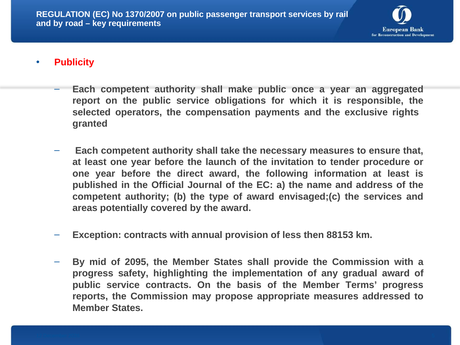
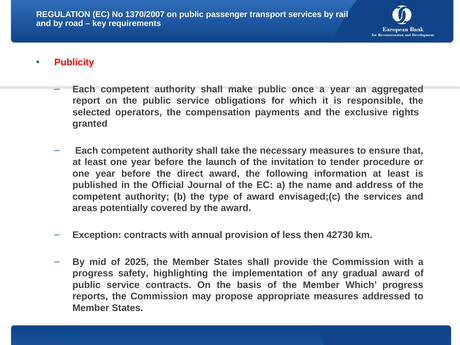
88153: 88153 -> 42730 (340, 235)
2095: 2095 -> 2025 (137, 262)
Member Terms: Terms -> Which (361, 285)
